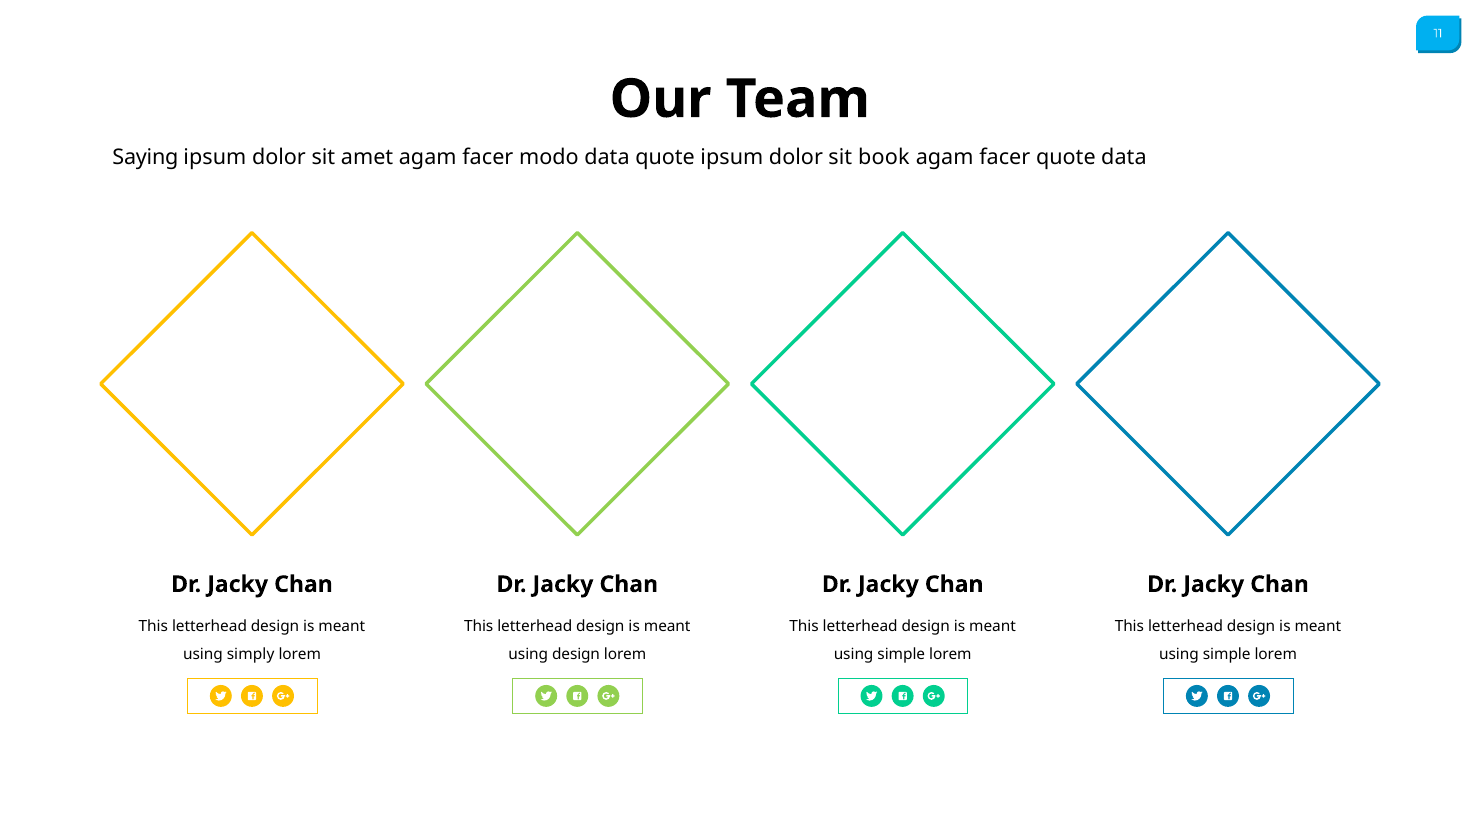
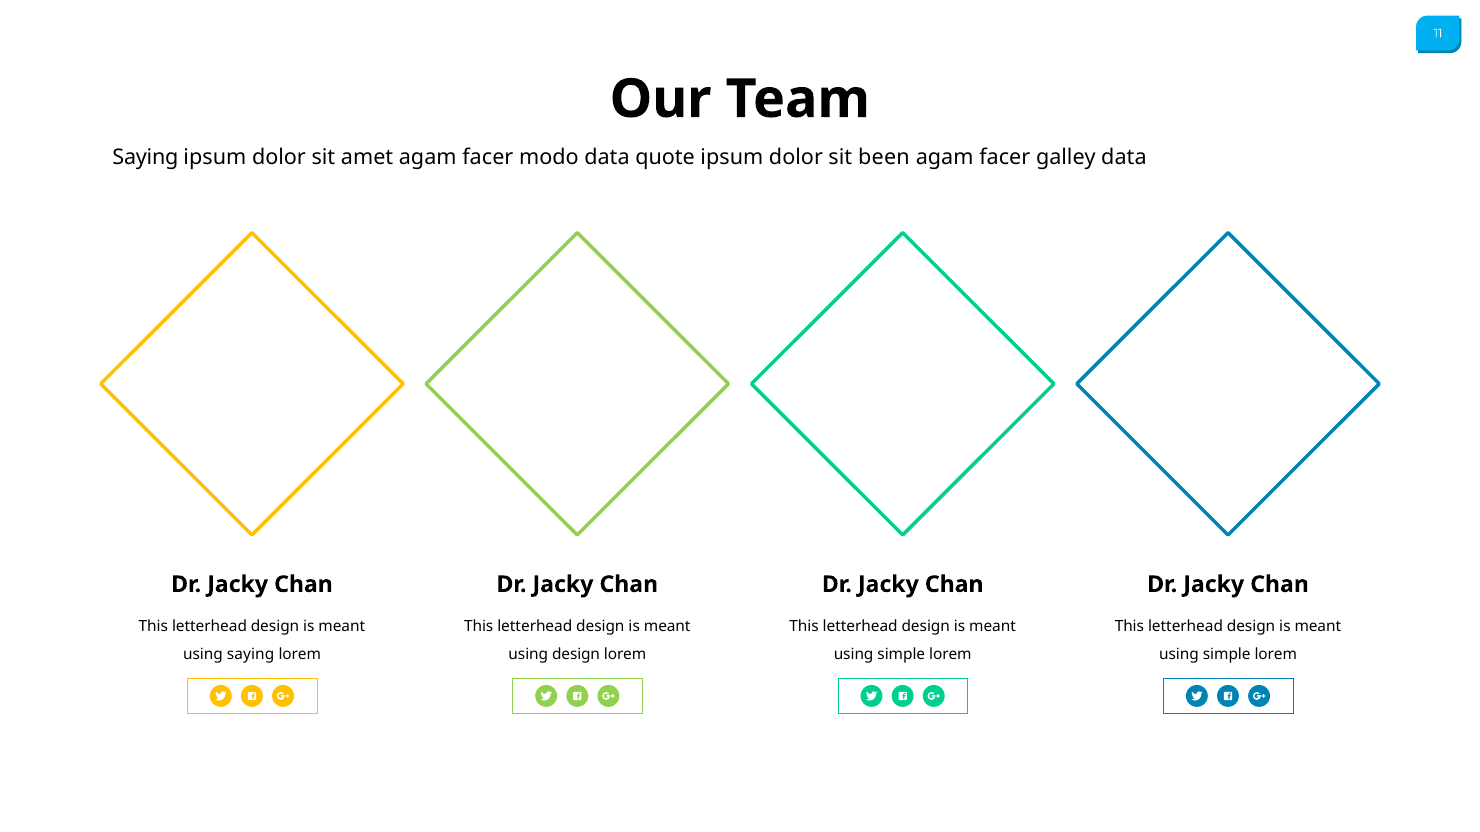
book: book -> been (884, 158)
facer quote: quote -> galley (1066, 158)
using simply: simply -> saying (251, 655)
